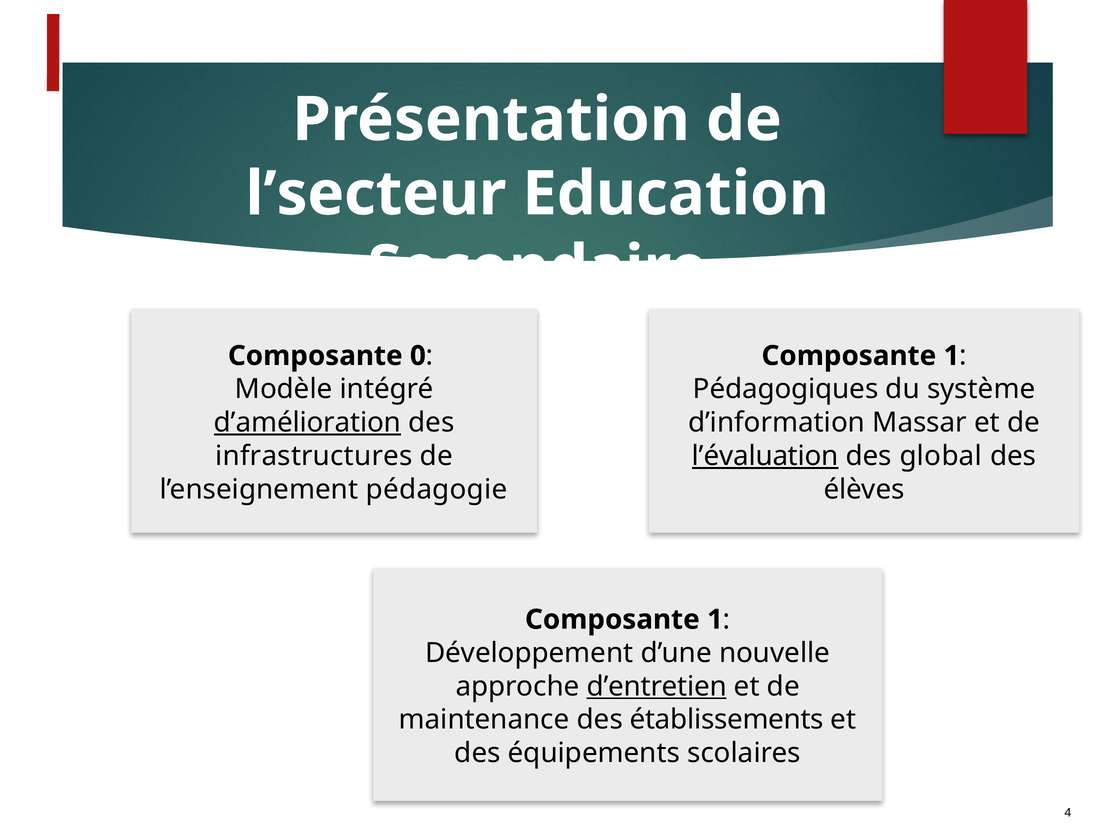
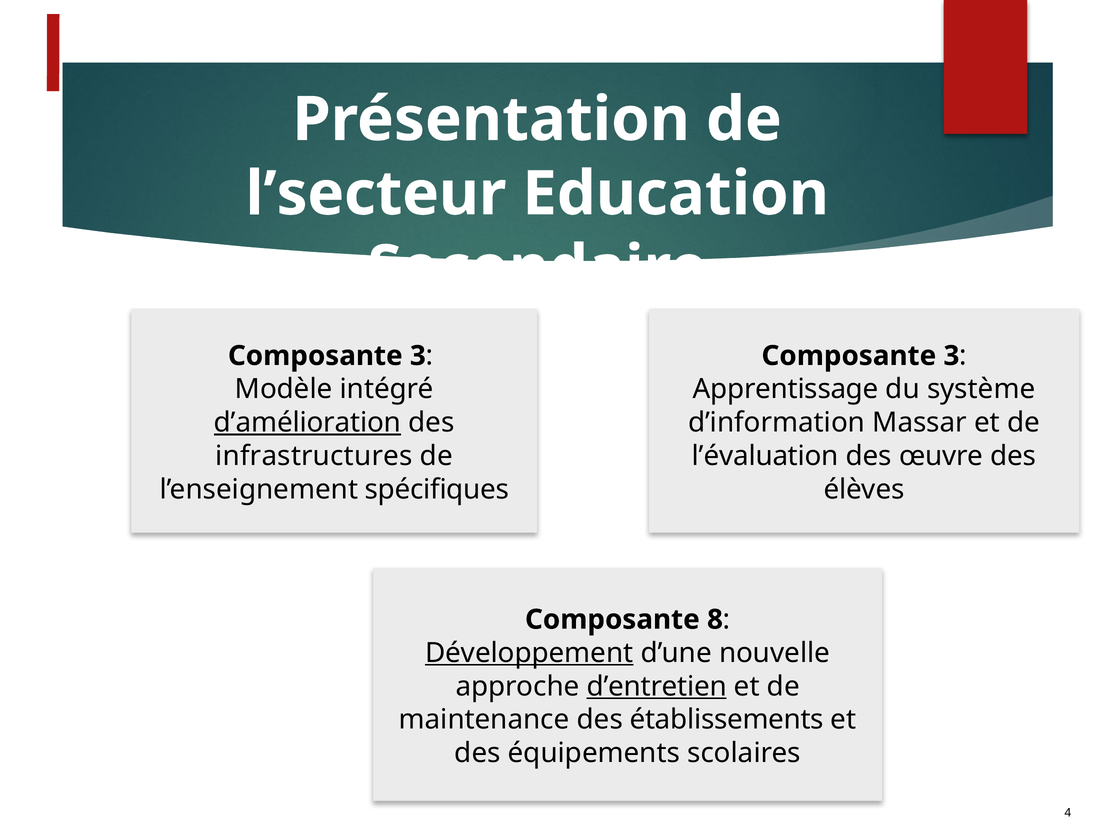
0: 0 -> 3 (418, 356)
1: 1 -> 3 (951, 356)
Pédagogiques: Pédagogiques -> Apprentissage (786, 389)
l’évaluation underline: present -> none (765, 456)
global: global -> œuvre (941, 456)
pédagogie: pédagogie -> spécifiques (437, 490)
1: 1 -> 8 (715, 620)
Développement underline: none -> present (529, 653)
